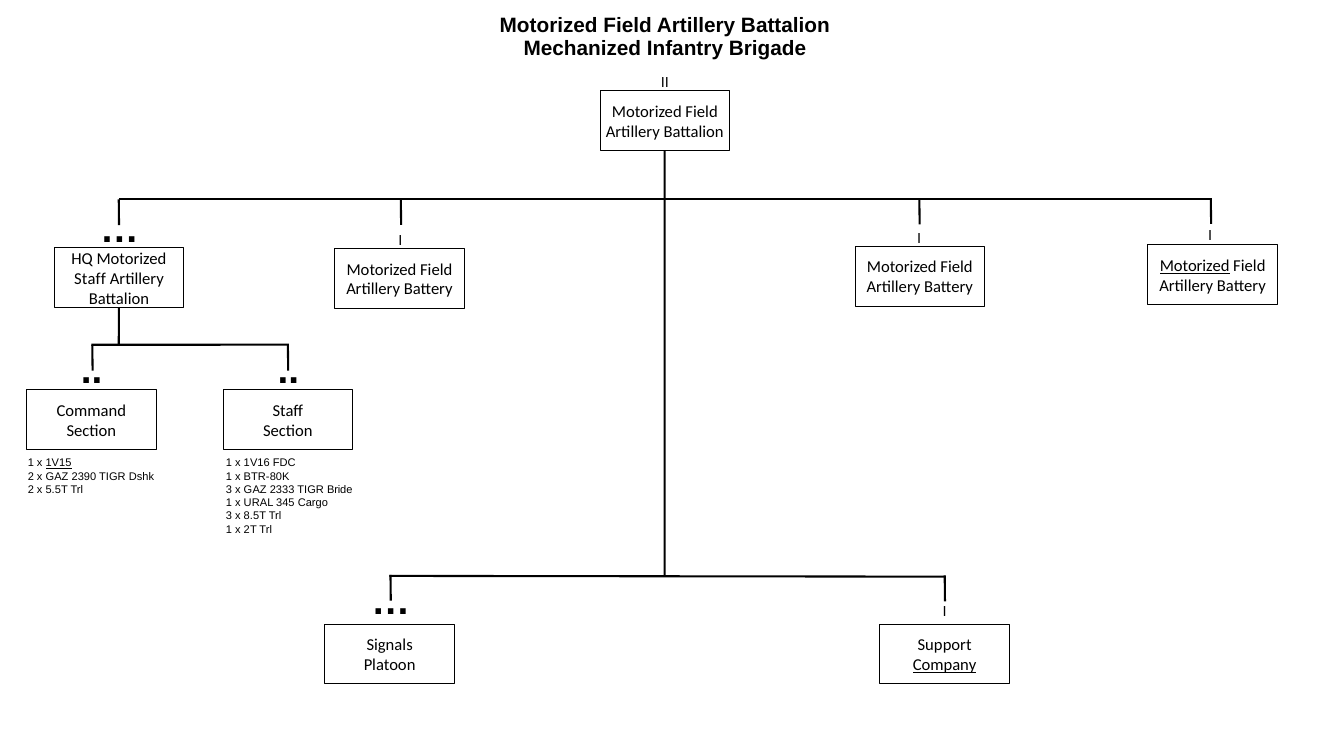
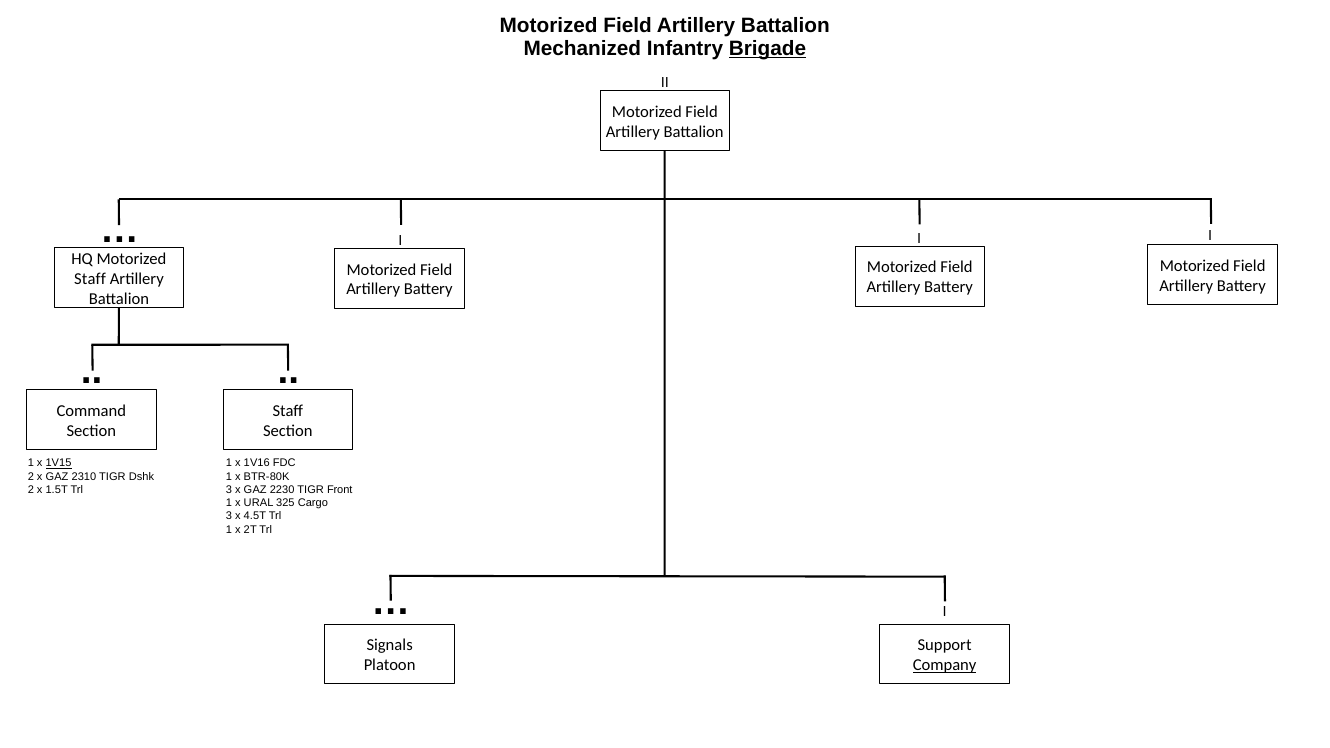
Brigade underline: none -> present (767, 48)
Motorized underline: present -> none (1195, 266)
2390: 2390 -> 2310 (84, 477)
5.5T: 5.5T -> 1.5T (57, 490)
2333: 2333 -> 2230 (282, 490)
Bride: Bride -> Front (340, 490)
345: 345 -> 325 (285, 503)
8.5T: 8.5T -> 4.5T (255, 516)
